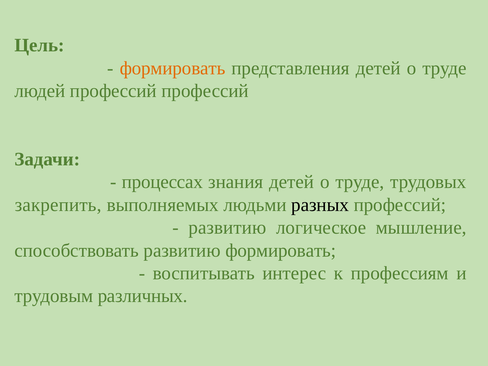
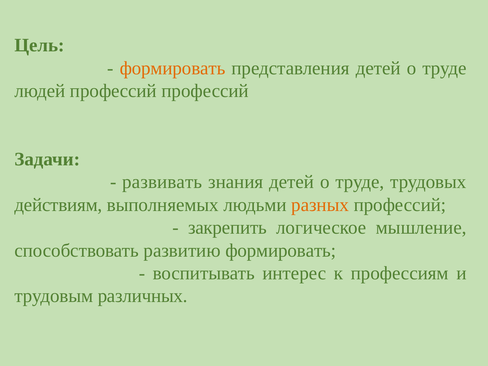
процессах: процессах -> развивать (162, 182)
закрепить: закрепить -> действиям (58, 205)
разных colour: black -> orange (320, 205)
развитию: развитию -> закрепить (227, 228)
